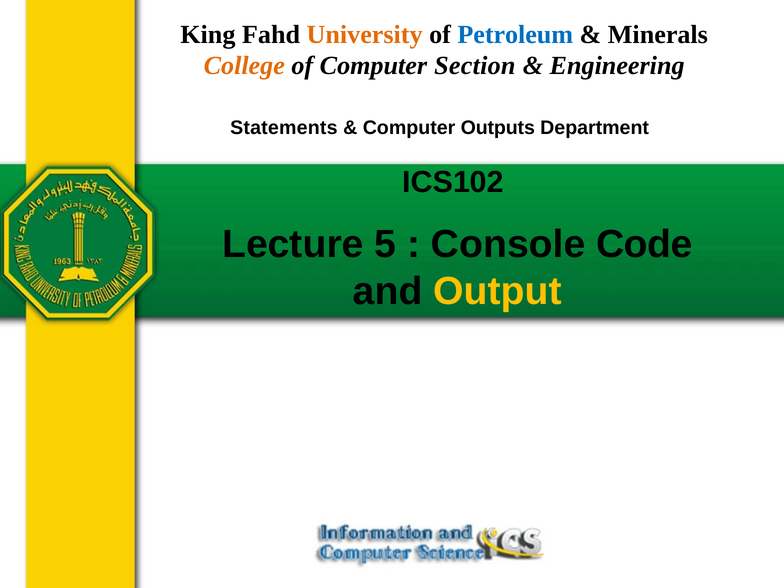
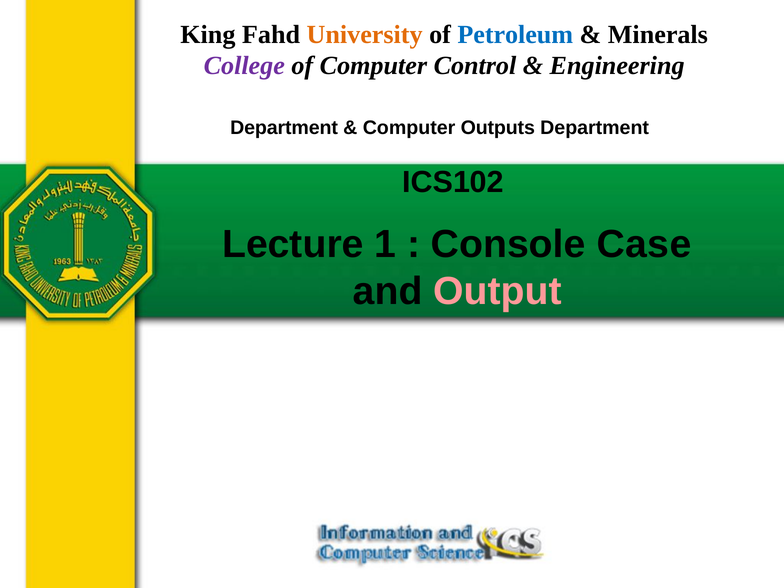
College colour: orange -> purple (244, 66)
Section: Section -> Control (475, 66)
Statements: Statements -> Department (284, 128)
5: 5 -> 1 (385, 244)
Code: Code -> Case (644, 244)
Output colour: yellow -> pink (497, 291)
